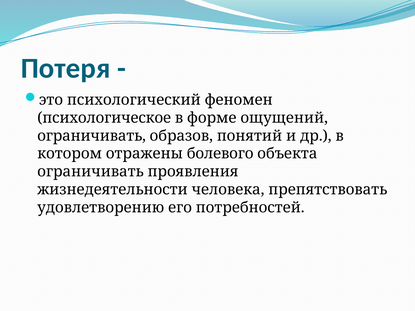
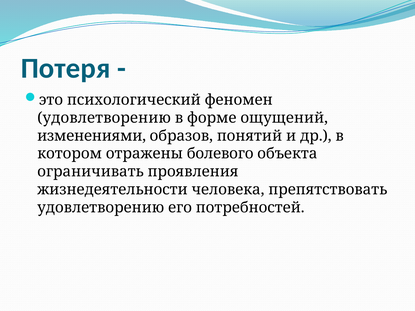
психологическое: психологическое -> удовлетворению (104, 118)
ограничивать: ограничивать -> изменениями (92, 136)
